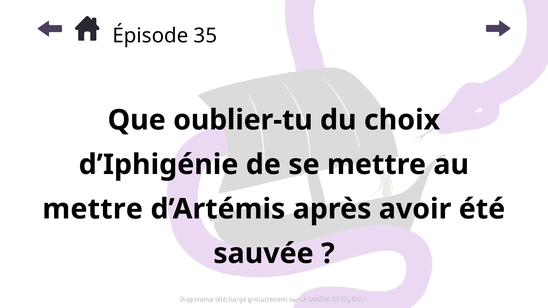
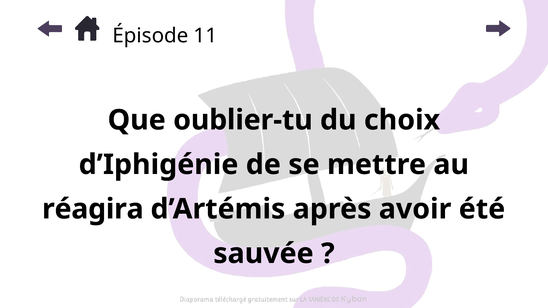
35: 35 -> 11 (205, 36)
mettre: mettre -> réagira (93, 209)
